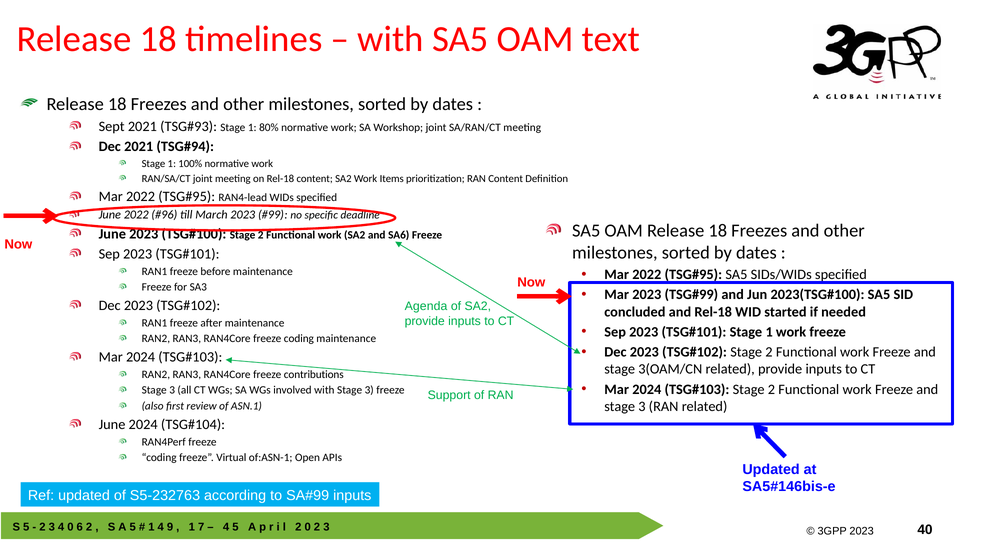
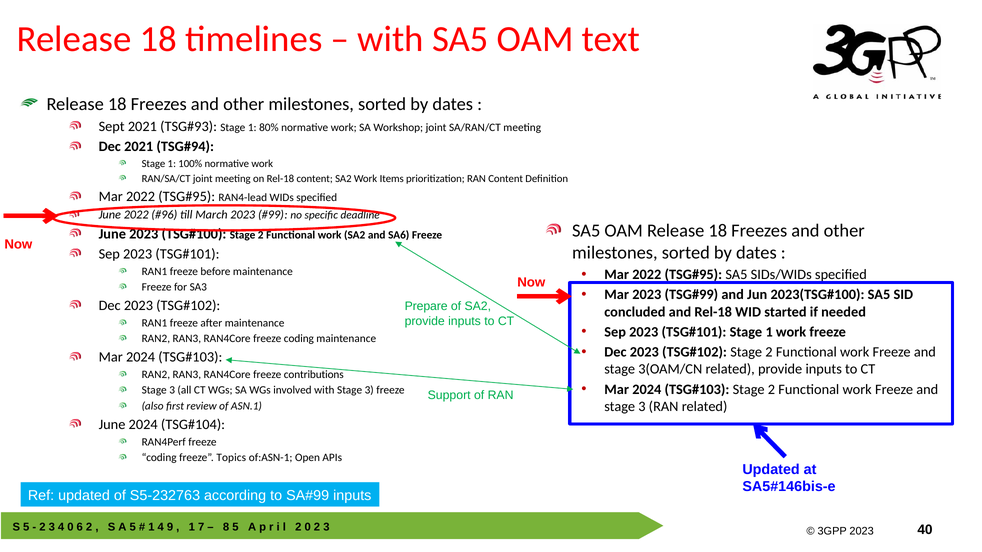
Agenda: Agenda -> Prepare (426, 307)
Virtual: Virtual -> Topics (231, 458)
4: 4 -> 8 (226, 527)
